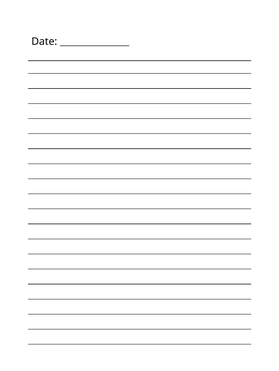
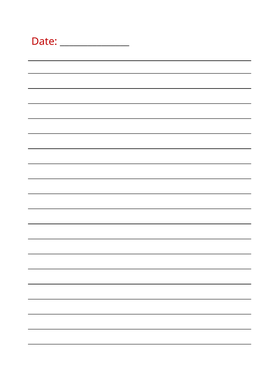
Date colour: black -> red (44, 42)
